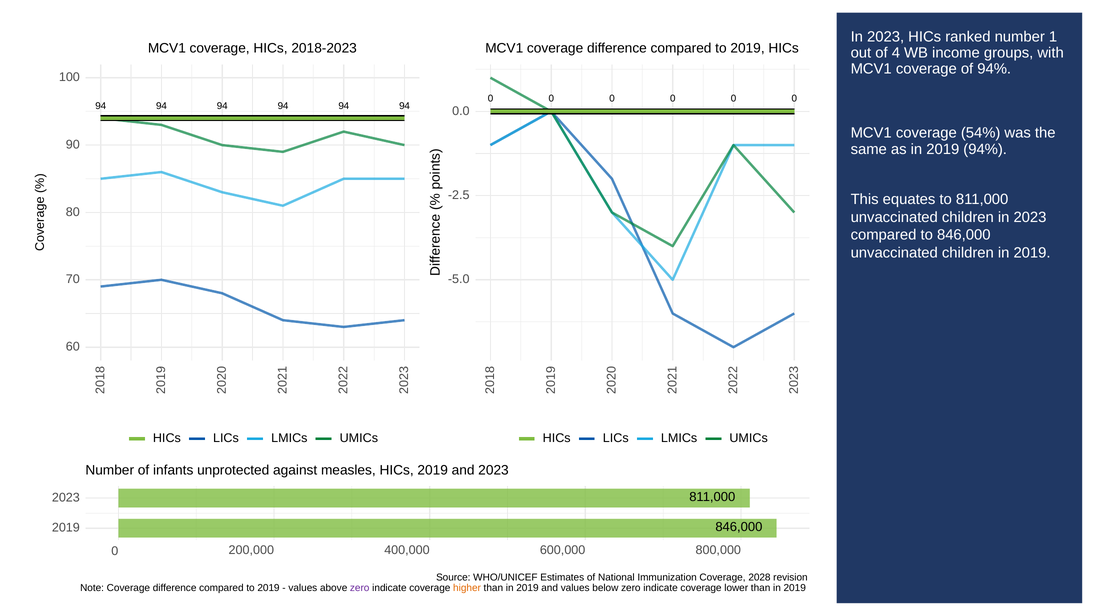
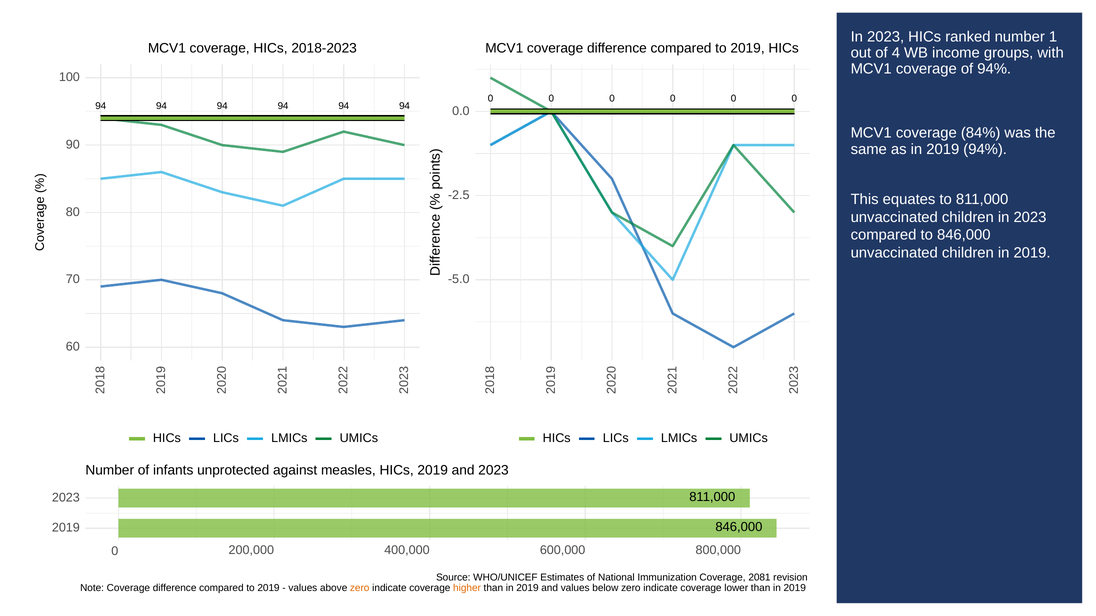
54%: 54% -> 84% (981, 133)
2028: 2028 -> 2081 (759, 578)
zero colour: purple -> orange (360, 589)
